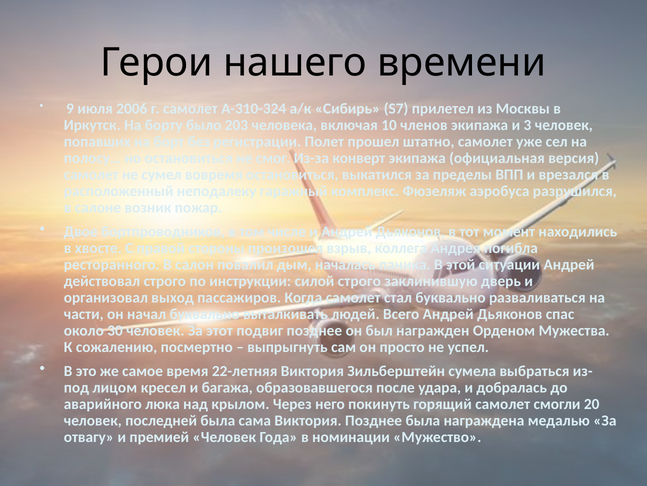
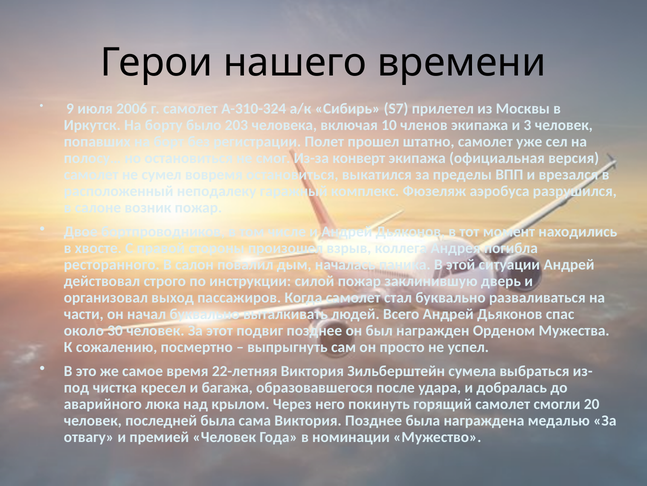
силой строго: строго -> пожар (359, 281)
лицом: лицом -> чистка (115, 387)
